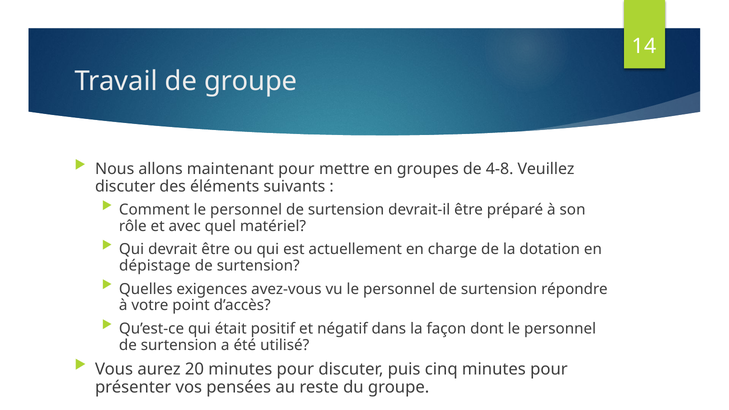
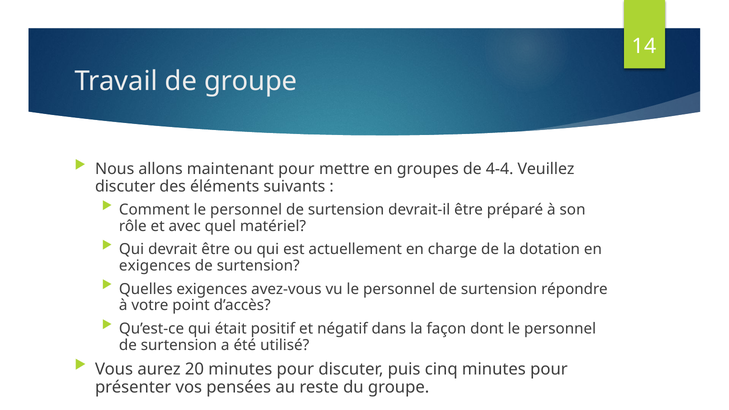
4-8: 4-8 -> 4-4 (500, 169)
dépistage: dépistage -> exigences (155, 266)
